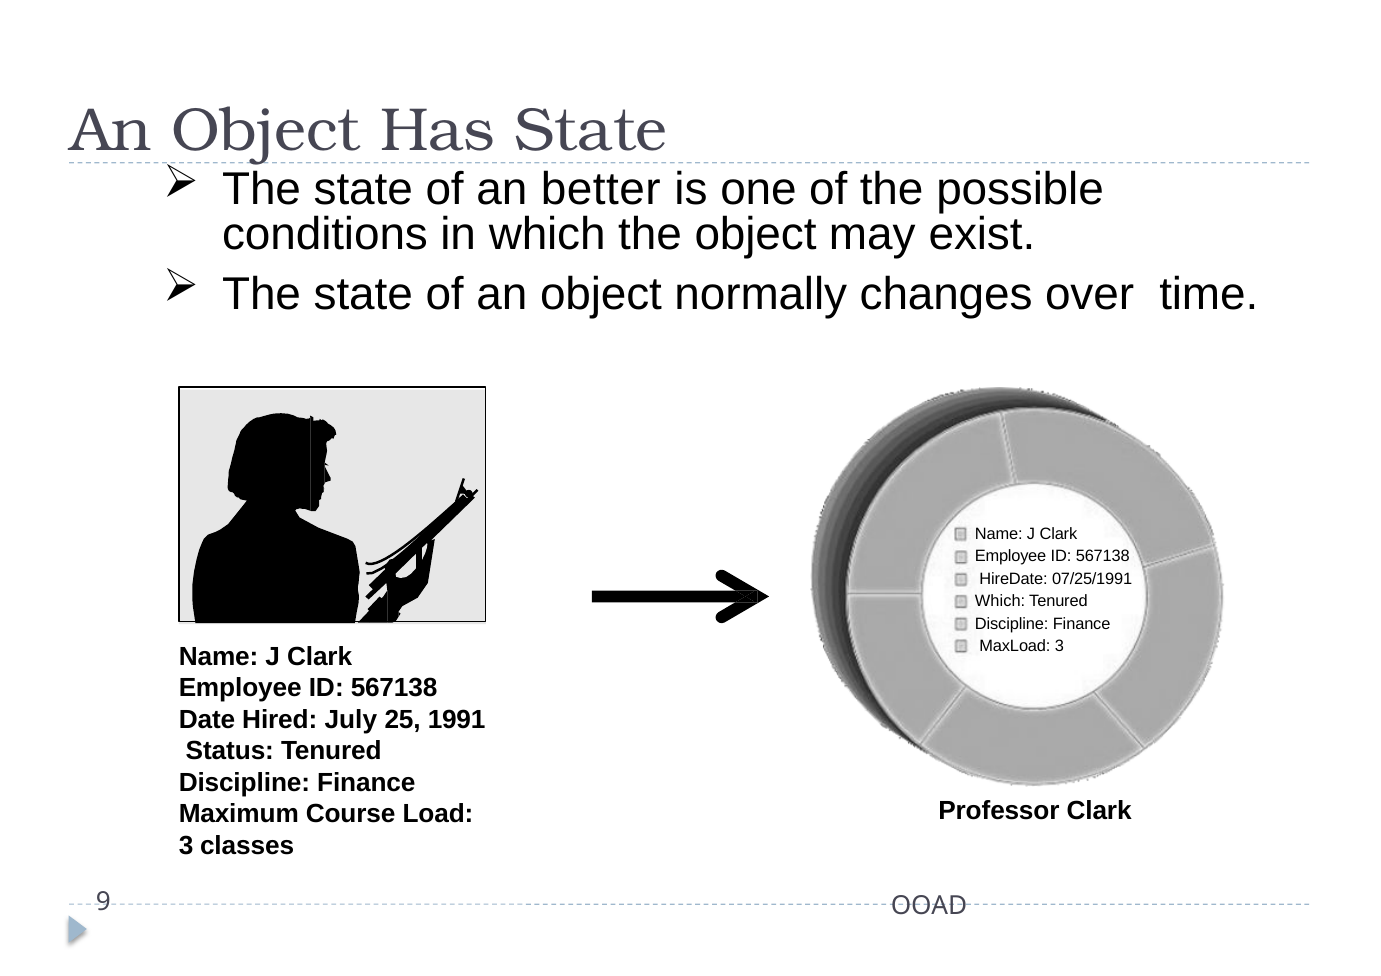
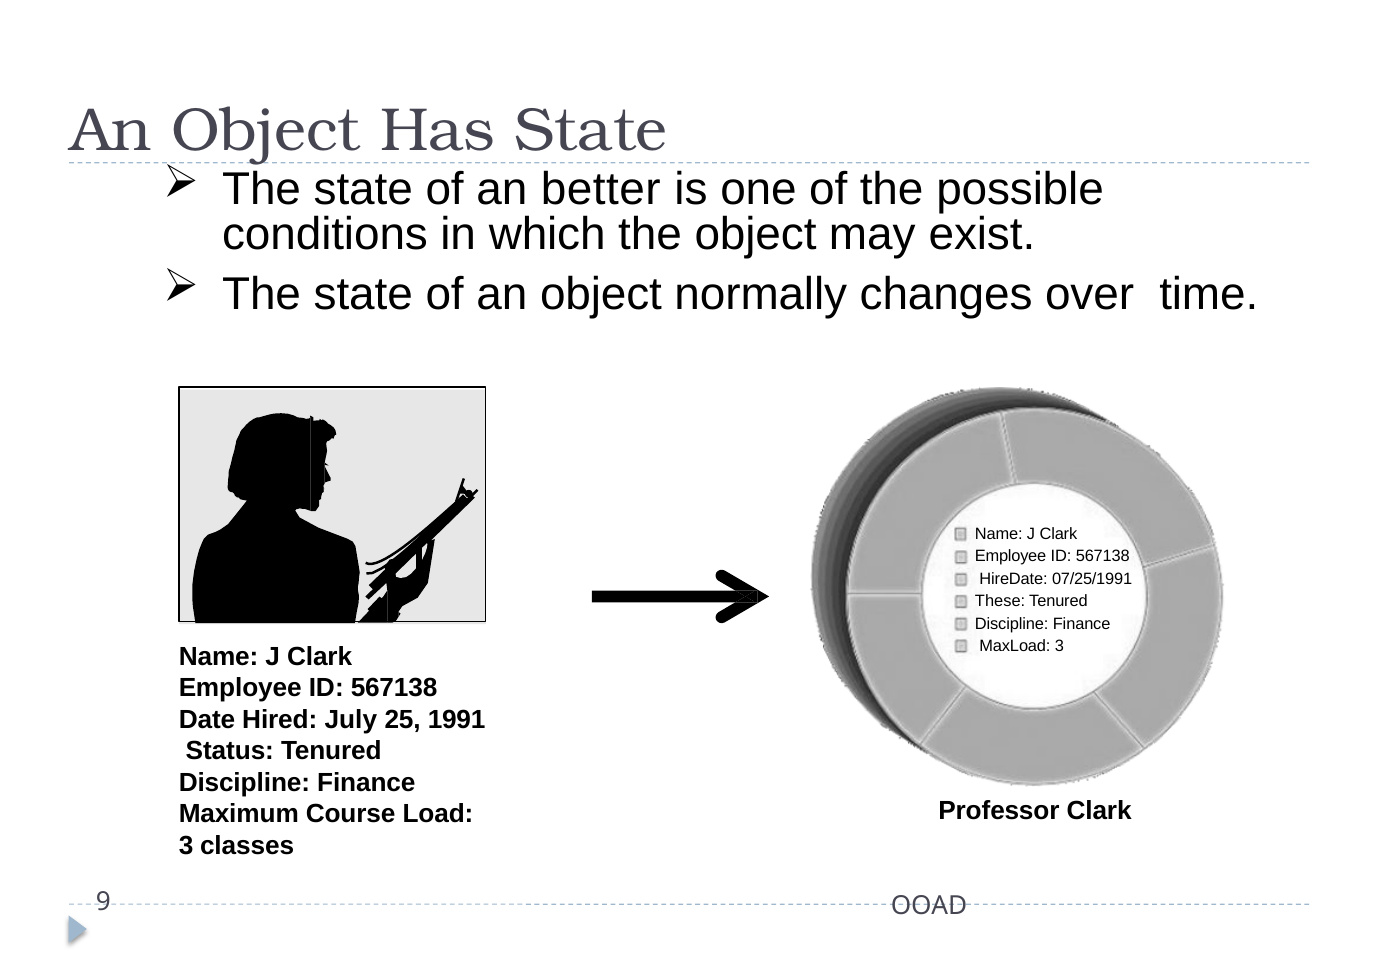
Which: Which -> These (1000, 602)
